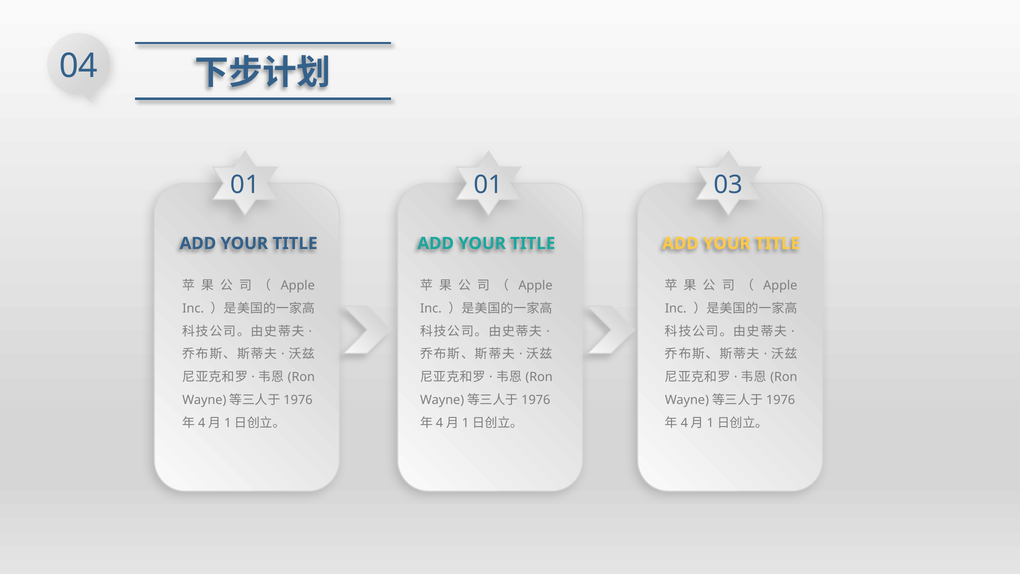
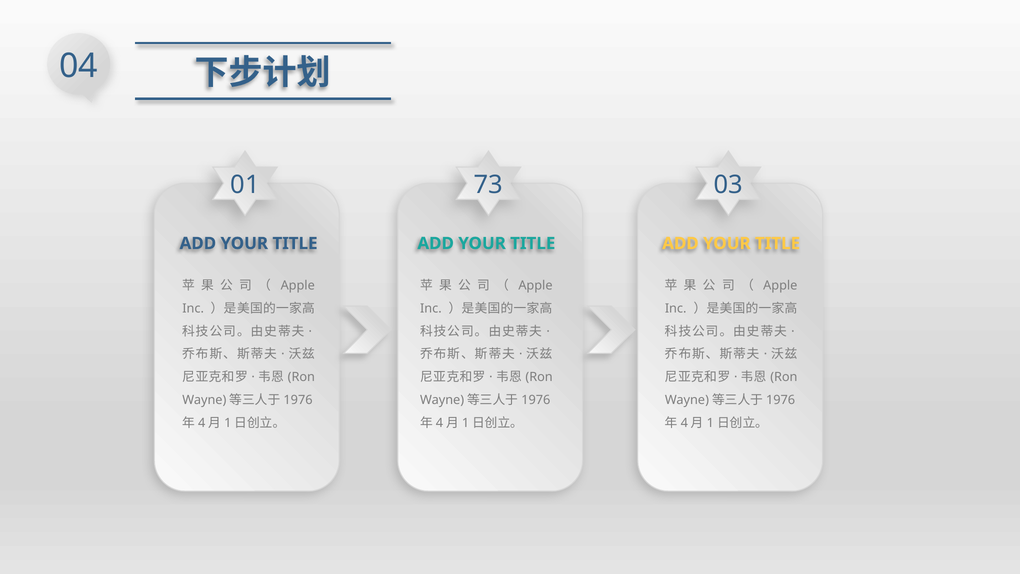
01 01: 01 -> 73 (488, 185)
